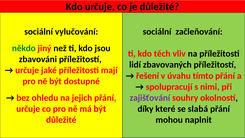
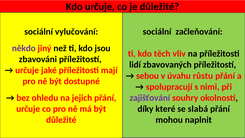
někdo colour: green -> purple (24, 48)
řešení: řešení -> sebou (148, 76)
tímto: tímto -> růstu (203, 76)
